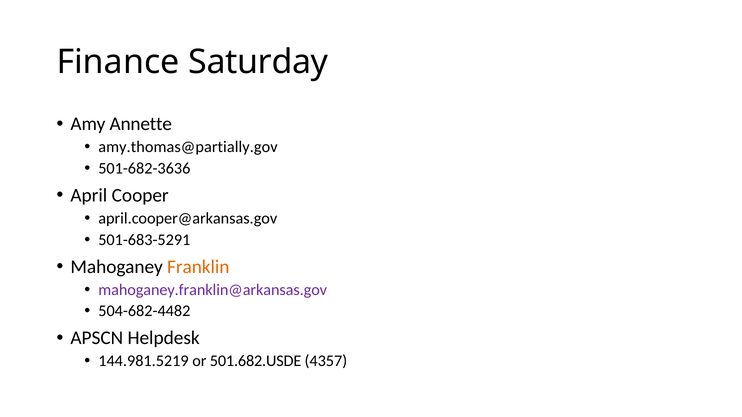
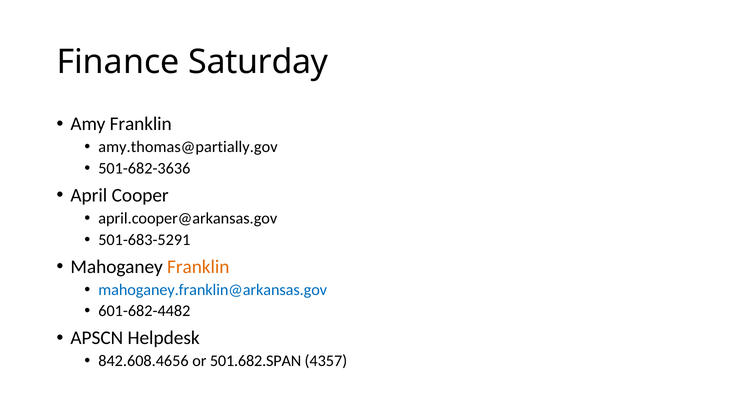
Amy Annette: Annette -> Franklin (141, 124)
mahoganey.franklin@arkansas.gov colour: purple -> blue (213, 290)
504-682-4482: 504-682-4482 -> 601-682-4482 (144, 311)
144.981.5219: 144.981.5219 -> 842.608.4656 (143, 361)
501.682.USDE: 501.682.USDE -> 501.682.SPAN (256, 361)
